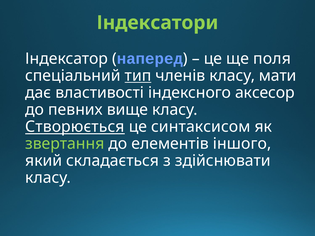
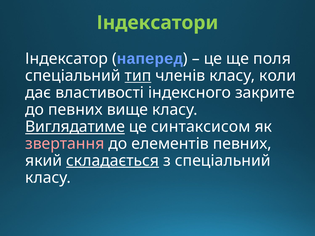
мати: мати -> коли (278, 76)
аксесор: аксесор -> закрите (265, 93)
Створюється: Створюється -> Виглядатиме (75, 127)
звертання colour: light green -> pink (65, 144)
елементів іншого: іншого -> певних (242, 144)
складається underline: none -> present (113, 161)
з здійснювати: здійснювати -> спеціальний (223, 161)
